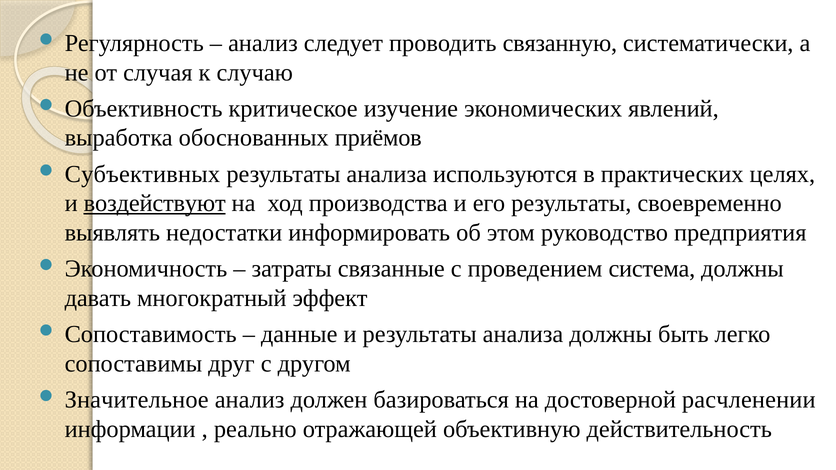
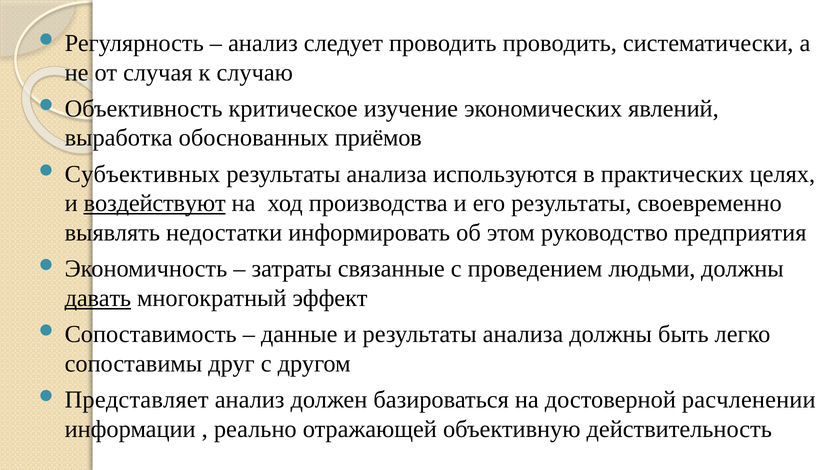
проводить связанную: связанную -> проводить (560, 43)
система: система -> людьми (652, 269)
давать underline: none -> present (98, 298)
Значительное: Значительное -> Представляет (137, 400)
